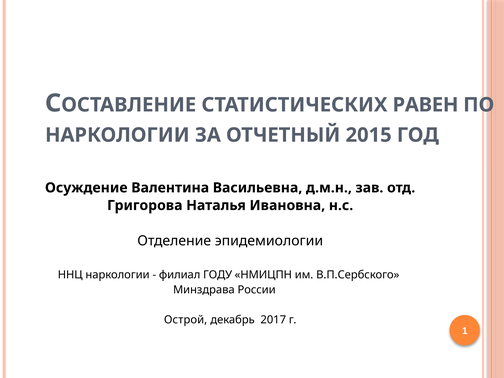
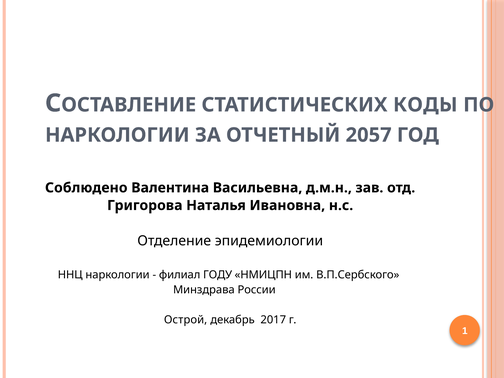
РАВЕН: РАВЕН -> КОДЫ (425, 105)
2015: 2015 -> 2057 (369, 135)
Осуждение: Осуждение -> Соблюдено (86, 188)
